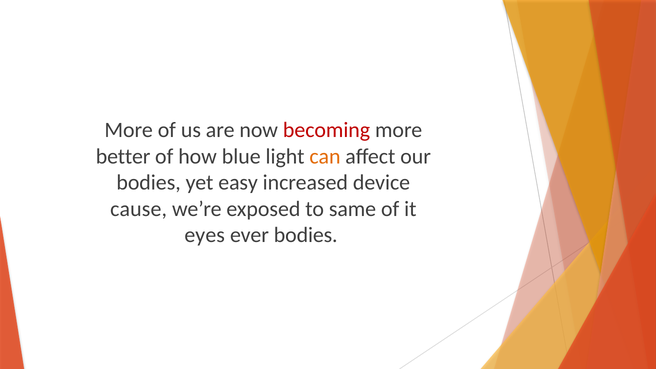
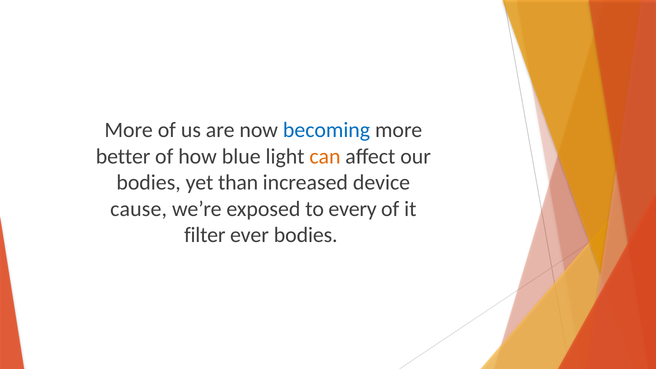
becoming colour: red -> blue (327, 130)
easy: easy -> than (238, 183)
same: same -> every (353, 209)
eyes: eyes -> filter (205, 235)
